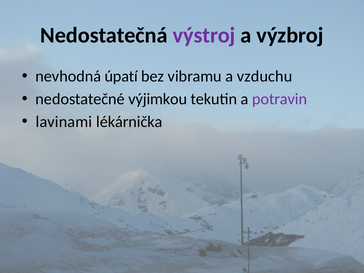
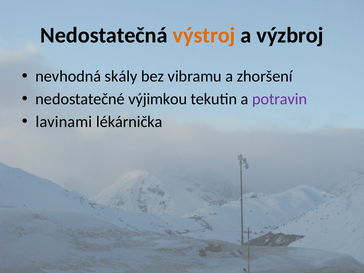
výstroj colour: purple -> orange (204, 35)
úpatí: úpatí -> skály (121, 76)
vzduchu: vzduchu -> zhoršení (265, 76)
